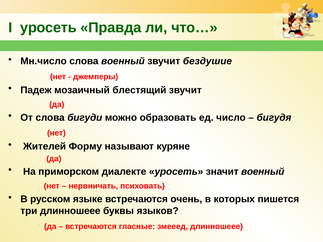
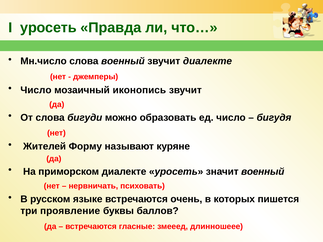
звучит бездушие: бездушие -> диалекте (207, 61)
Падеж: Падеж -> Число (36, 90)
блестящий: блестящий -> иконопись (139, 90)
три длинношеее: длинношеее -> проявление (70, 211)
языков: языков -> баллов (158, 211)
